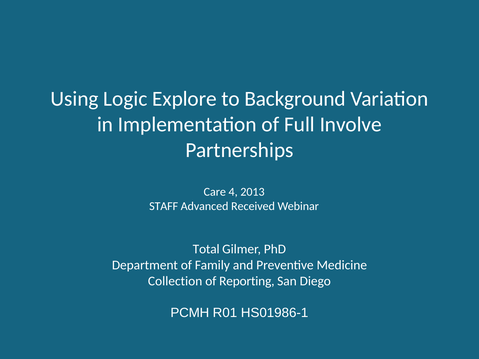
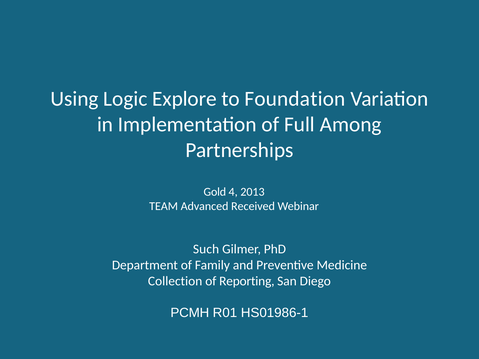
Background: Background -> Foundation (295, 99)
Involve: Involve -> Among (351, 125)
Care: Care -> Gold (215, 192)
STAFF: STAFF -> TEAM (164, 206)
Total: Total -> Such (206, 249)
